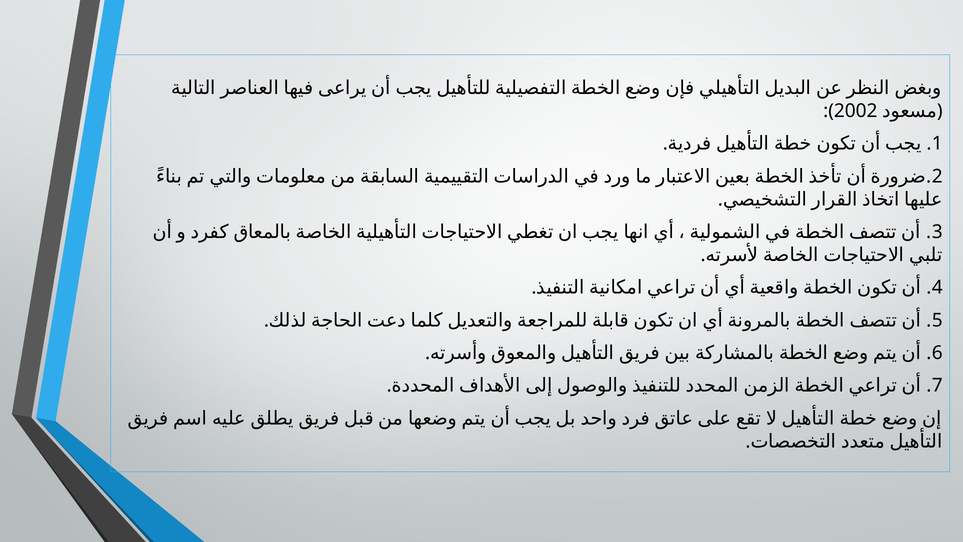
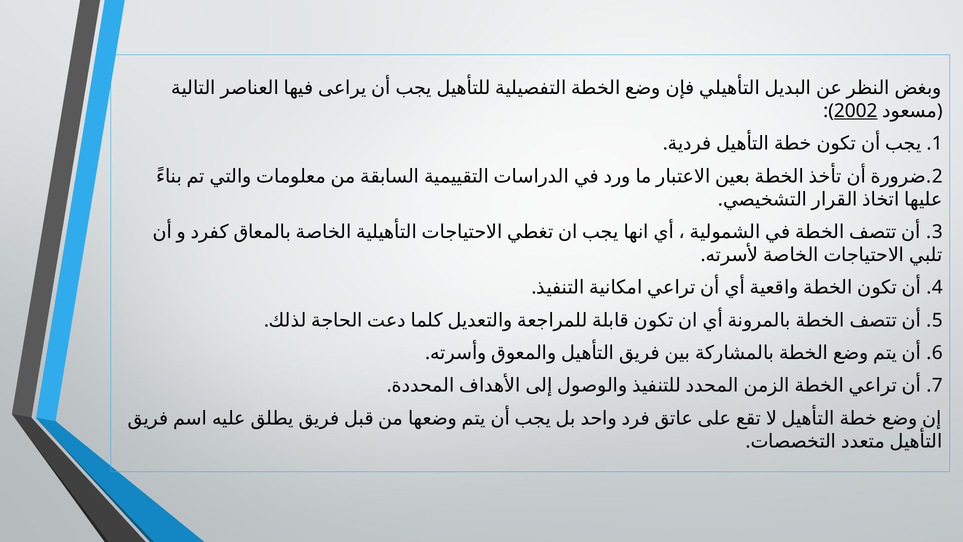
2002 underline: none -> present (856, 111)
